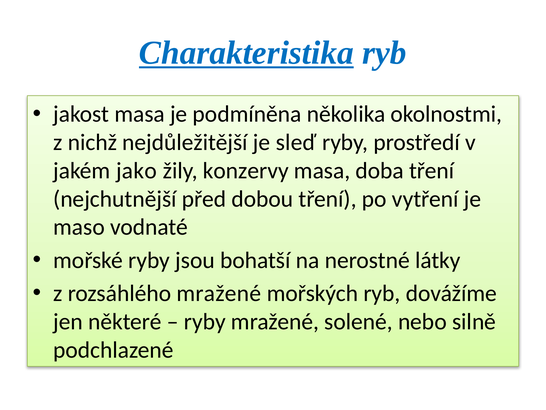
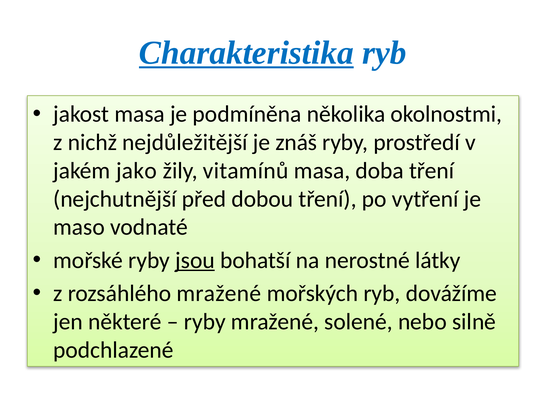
sleď: sleď -> znáš (296, 142)
konzervy: konzervy -> vitamínů (246, 170)
jsou underline: none -> present (195, 260)
